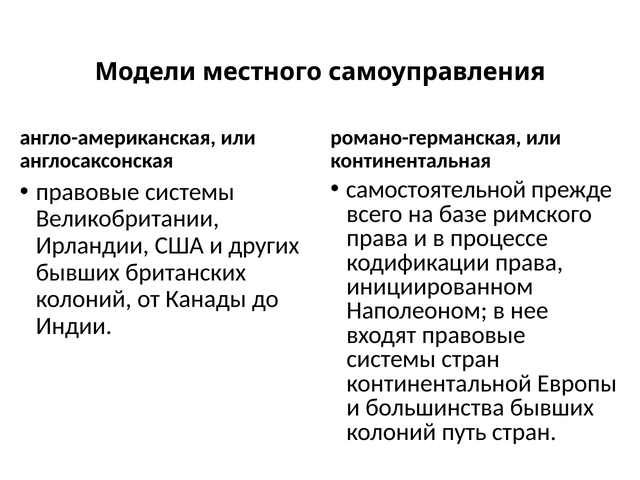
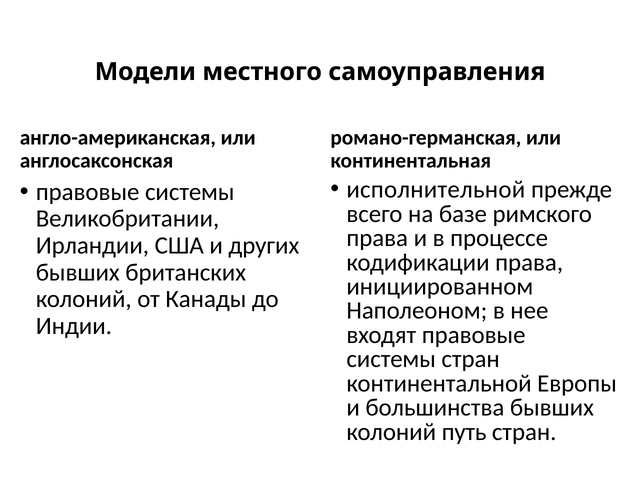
самостоятельной: самостоятельной -> исполнительной (436, 190)
